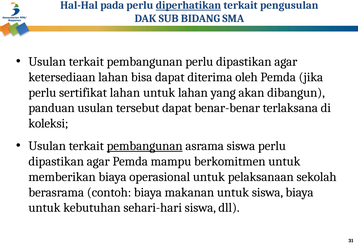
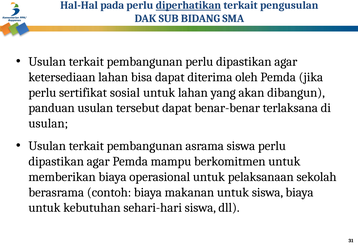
sertifikat lahan: lahan -> sosial (125, 92)
koleksi: koleksi -> usulan (48, 123)
pembangunan underline: present -> none (145, 146)
